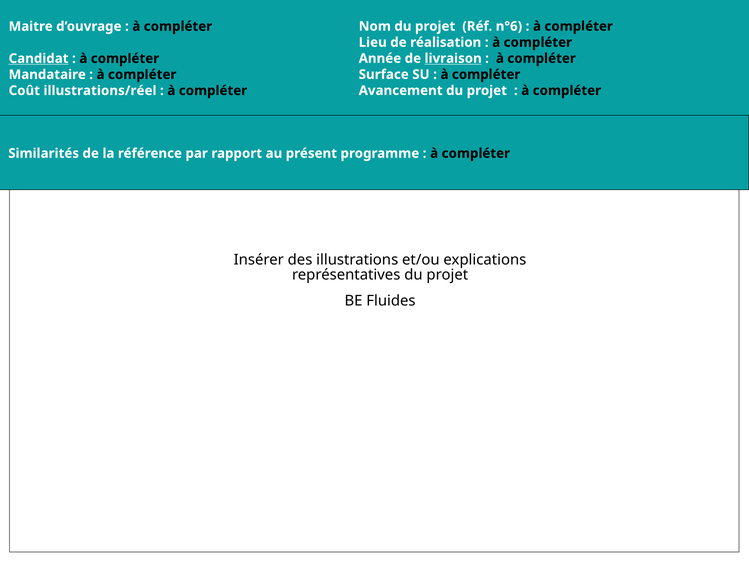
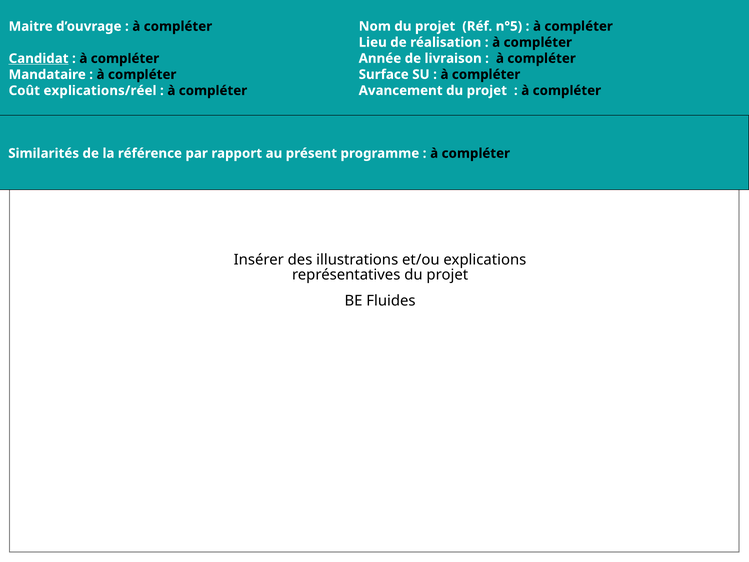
n°6: n°6 -> n°5 (509, 26)
livraison underline: present -> none (453, 58)
illustrations/réel: illustrations/réel -> explications/réel (100, 91)
